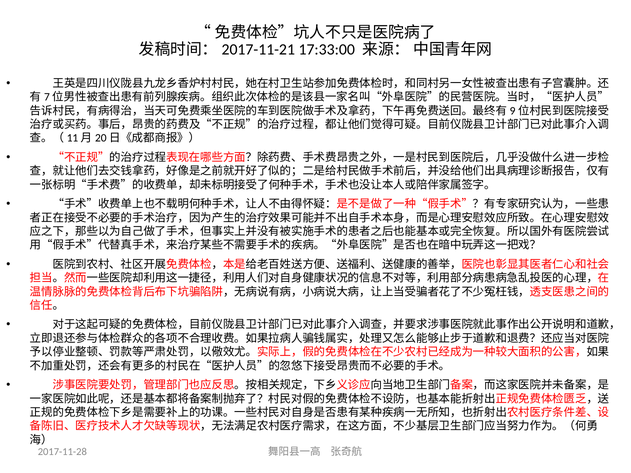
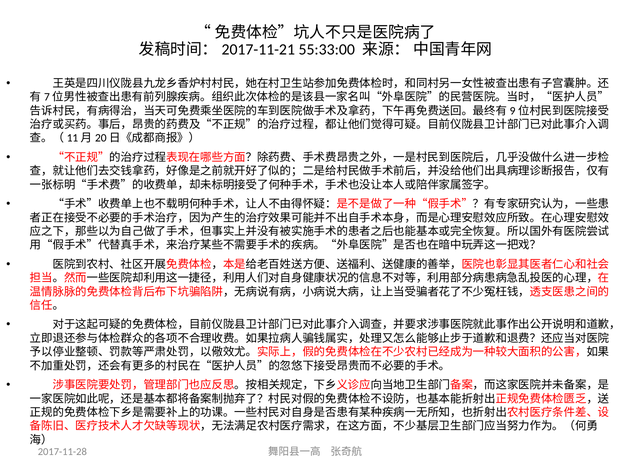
17:33:00: 17:33:00 -> 55:33:00 (327, 50)
